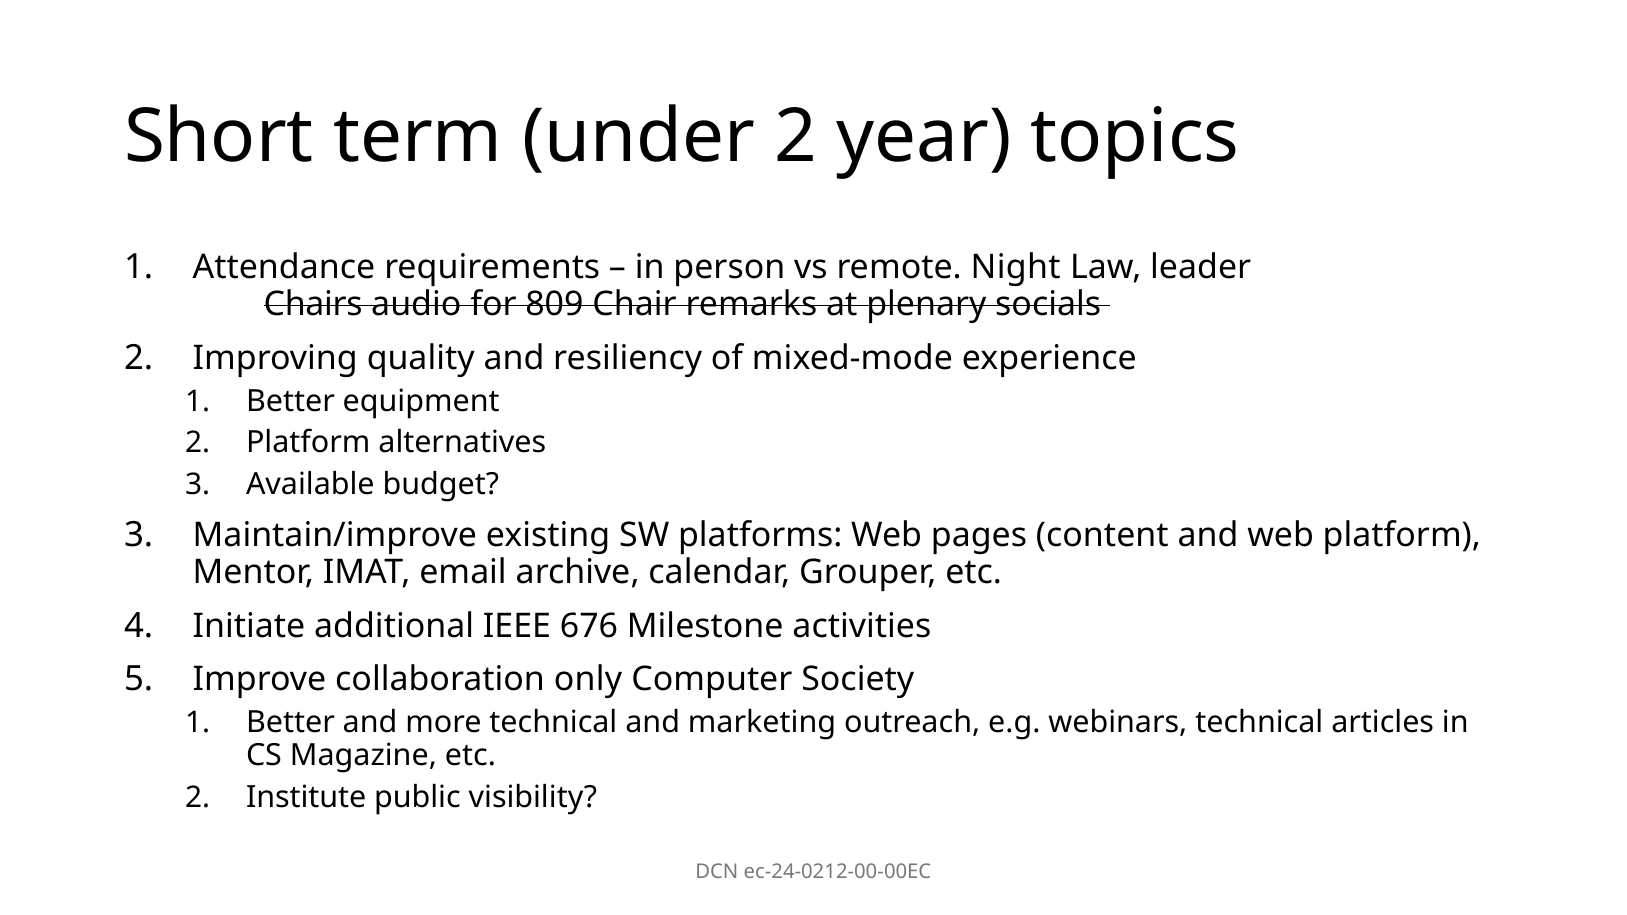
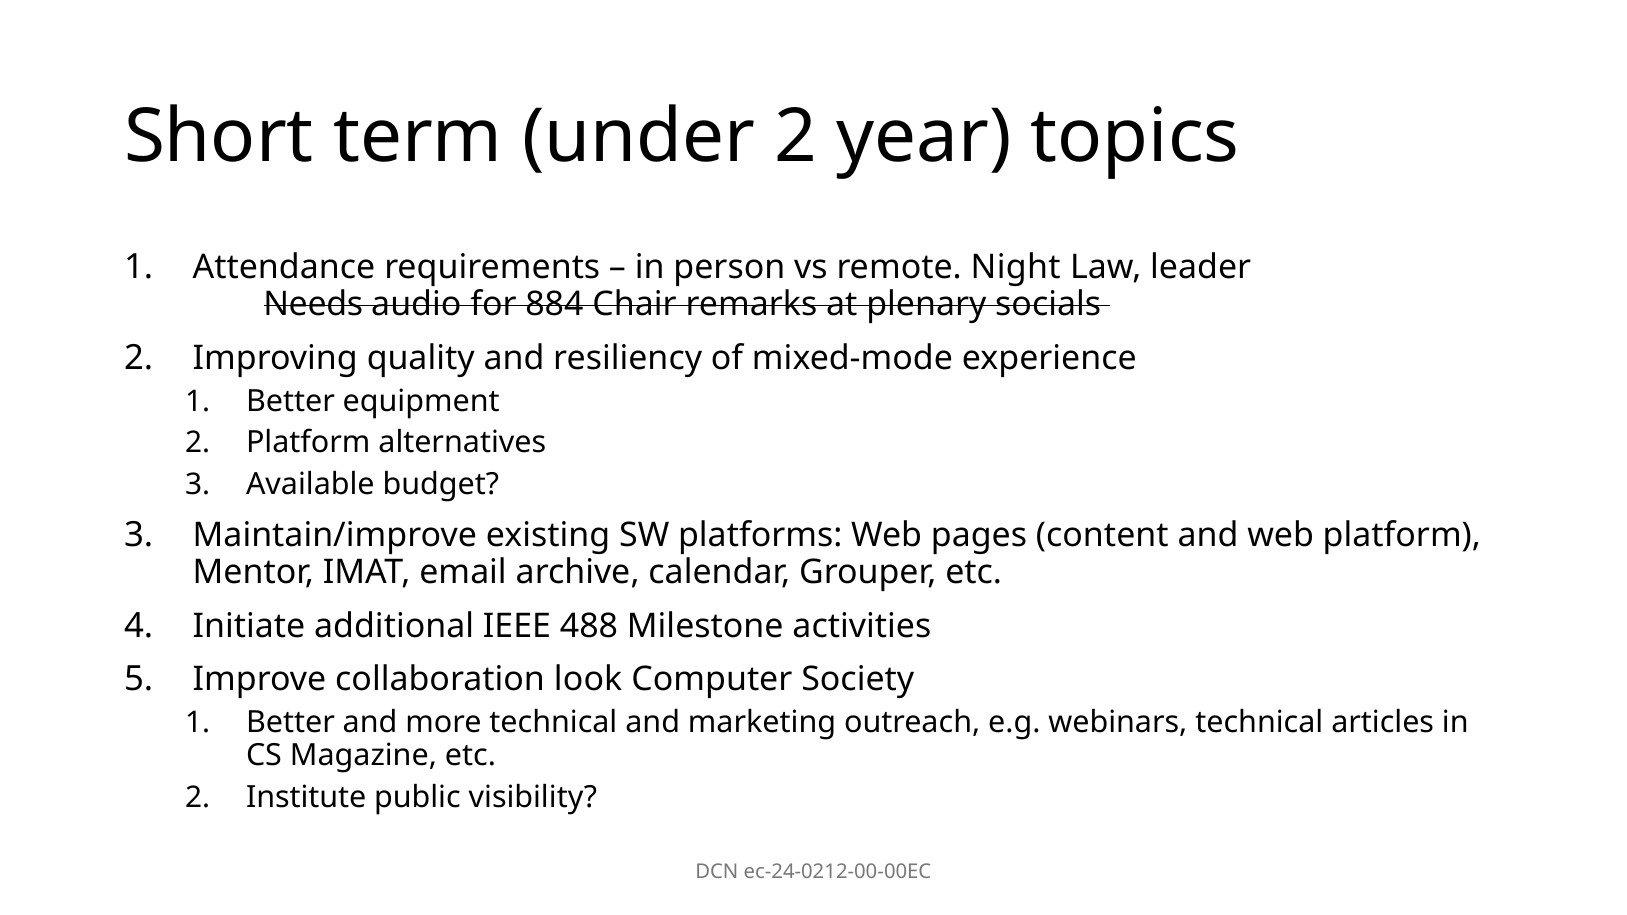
Chairs: Chairs -> Needs (313, 304)
809: 809 -> 884 (554, 304)
676: 676 -> 488 (589, 626)
only: only -> look (588, 680)
